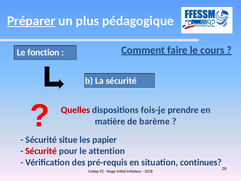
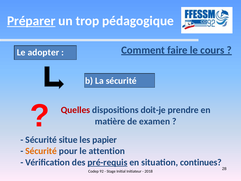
plus: plus -> trop (87, 21)
fonction: fonction -> adopter (43, 52)
fois-je: fois-je -> doit-je (153, 110)
barème: barème -> examen (155, 121)
Sécurité colour: red -> orange (41, 151)
pré-requis underline: none -> present (107, 162)
